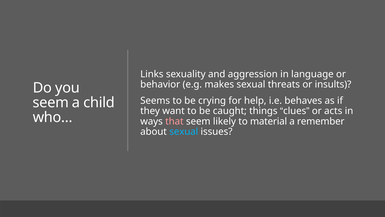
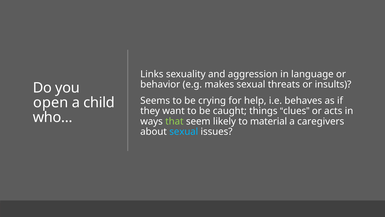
seem: seem -> open (51, 102)
that colour: pink -> light green (174, 121)
remember: remember -> caregivers (321, 121)
